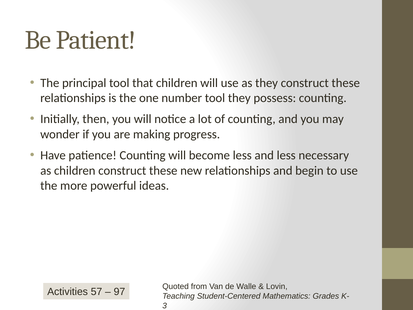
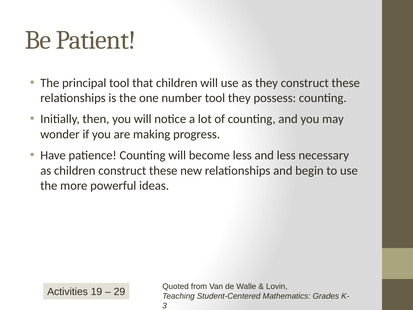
57: 57 -> 19 (96, 292)
97: 97 -> 29 (119, 292)
